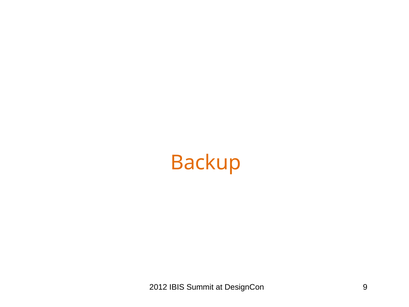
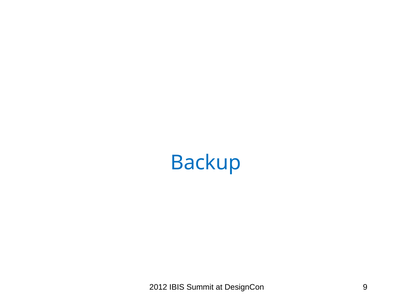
Backup colour: orange -> blue (206, 163)
